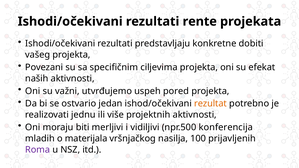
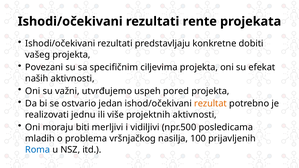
konferencija: konferencija -> posledicama (226, 127)
materijala: materijala -> problema (86, 139)
Roma colour: purple -> blue (38, 150)
